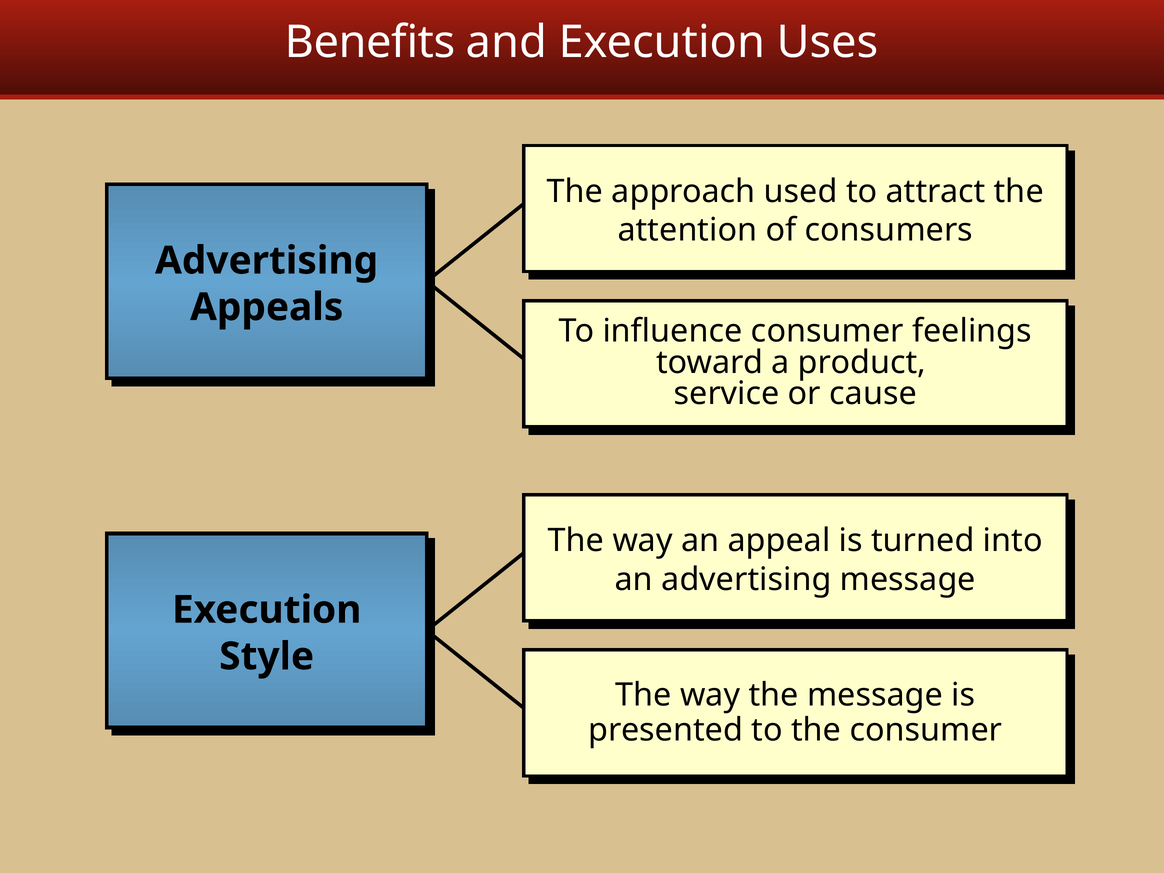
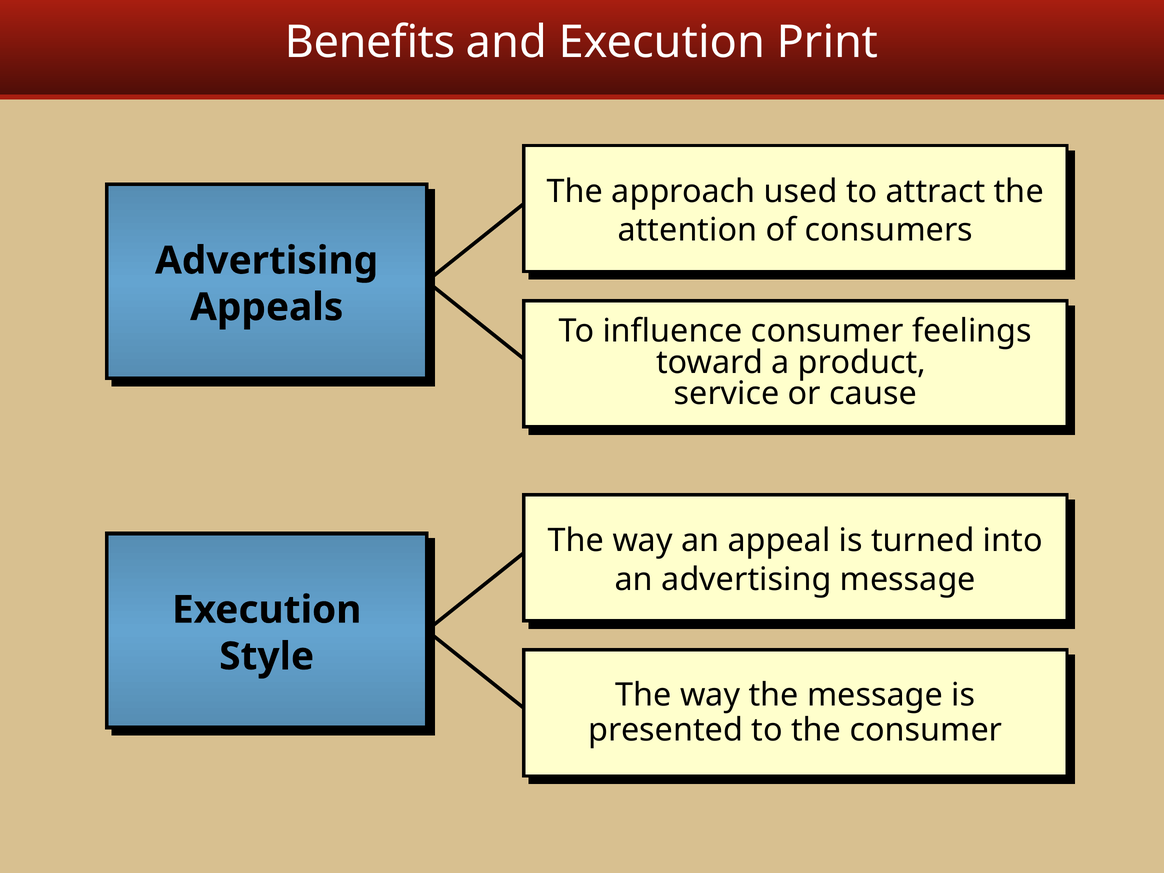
Uses: Uses -> Print (828, 43)
